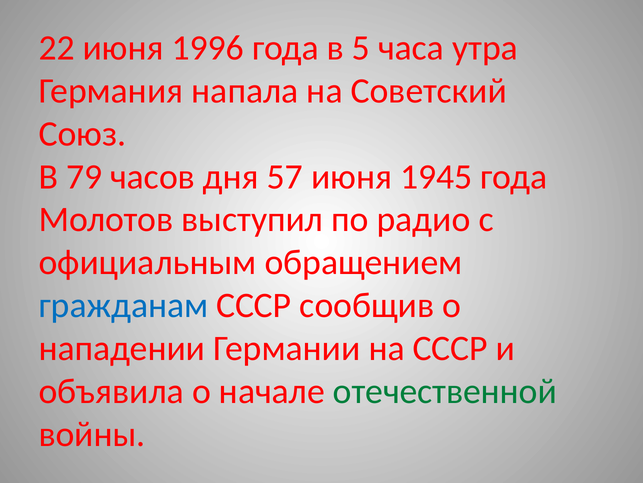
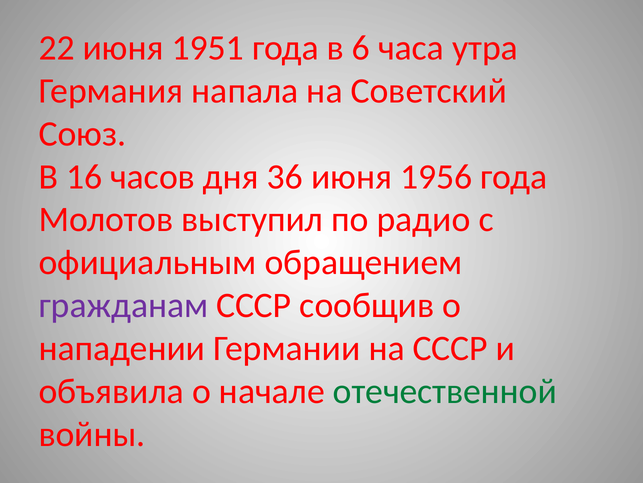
1996: 1996 -> 1951 (208, 48)
5: 5 -> 6 (361, 48)
79: 79 -> 16 (84, 176)
57: 57 -> 36 (285, 176)
1945: 1945 -> 1956 (436, 176)
гражданам colour: blue -> purple (124, 305)
